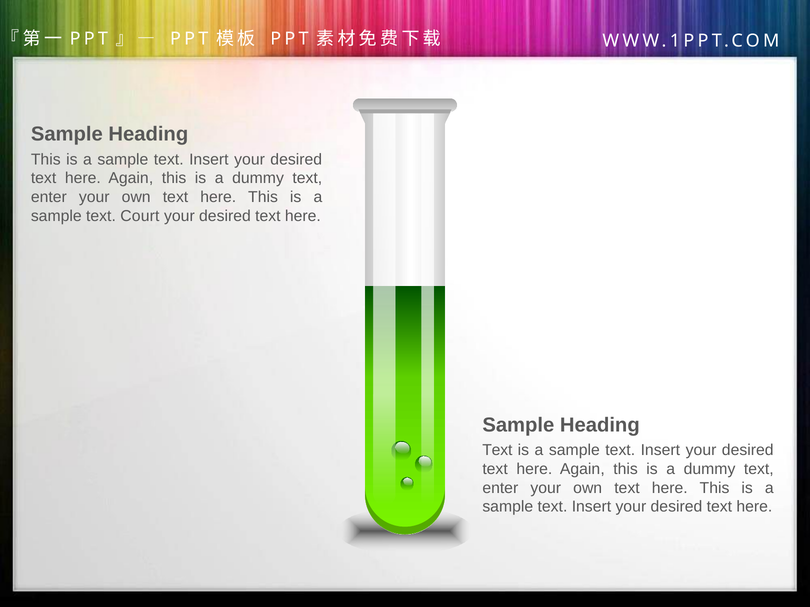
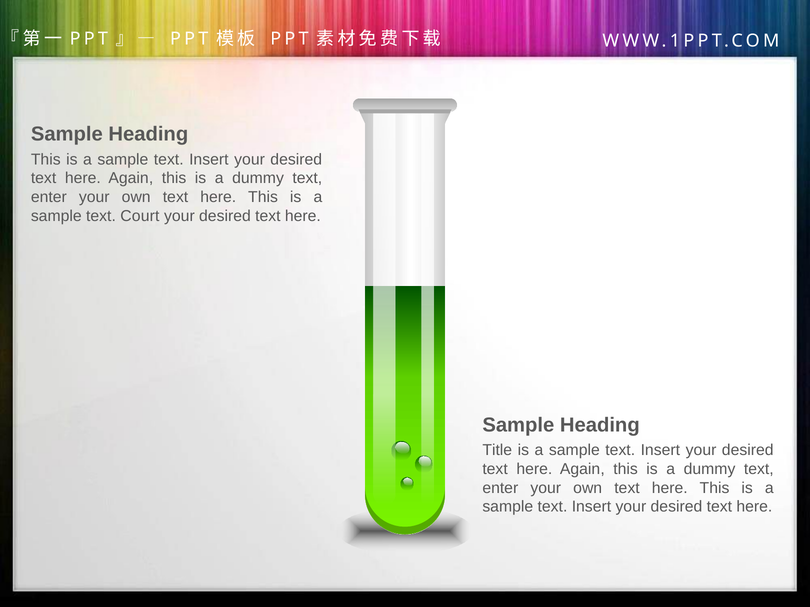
Text: Text -> Title (497, 450)
